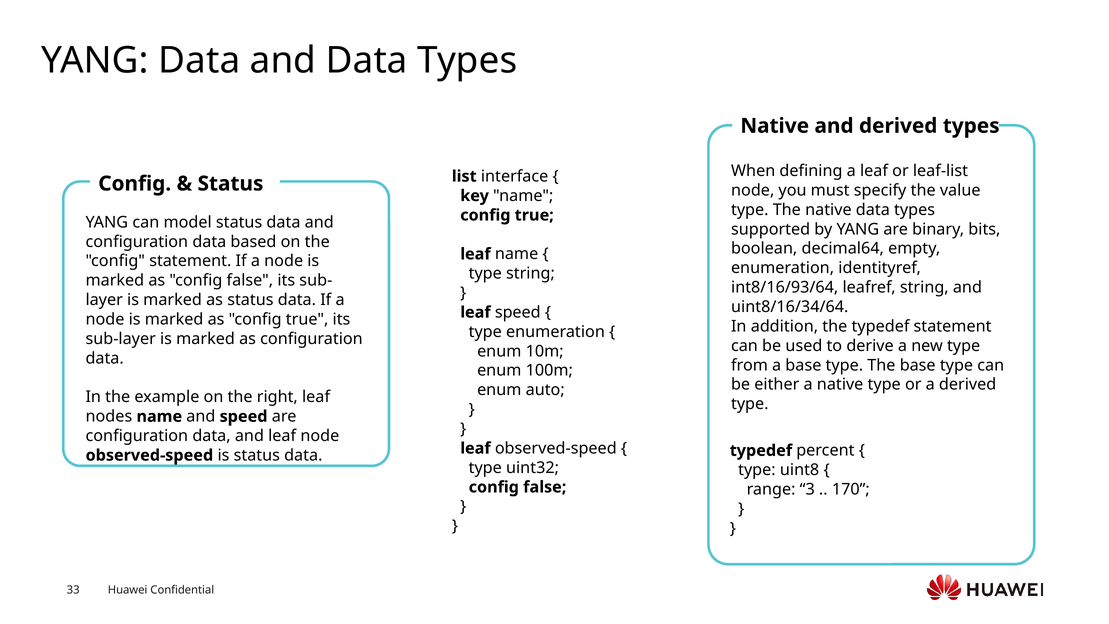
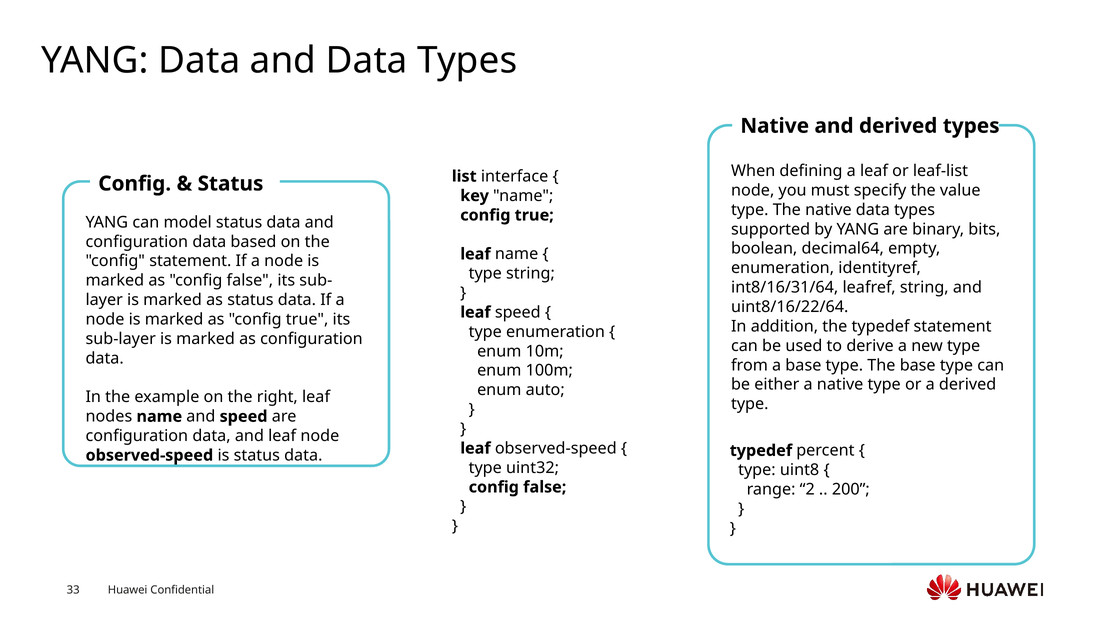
int8/16/93/64: int8/16/93/64 -> int8/16/31/64 (785, 287)
uint8/16/34/64: uint8/16/34/64 -> uint8/16/22/64 (790, 307)
3: 3 -> 2 (807, 489)
170: 170 -> 200 (851, 489)
